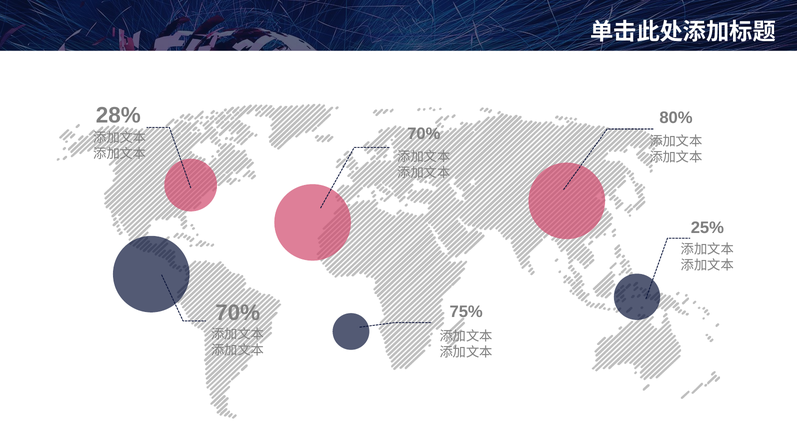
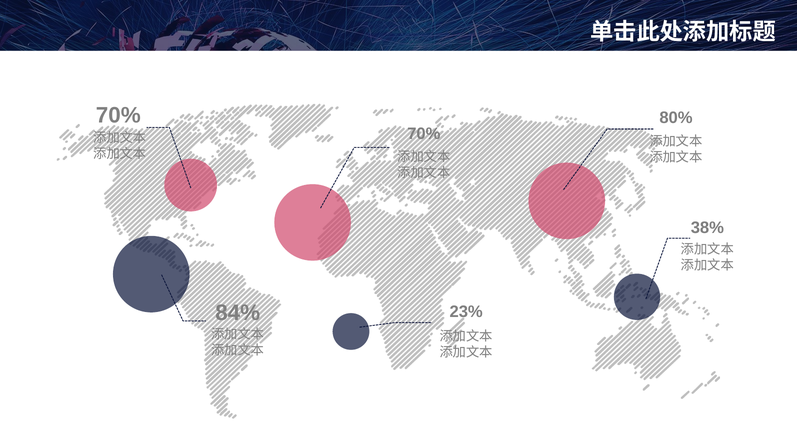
28%: 28% -> 70% (118, 115)
25%: 25% -> 38% (707, 228)
70%: 70% -> 84% (238, 313)
75%: 75% -> 23% (466, 312)
